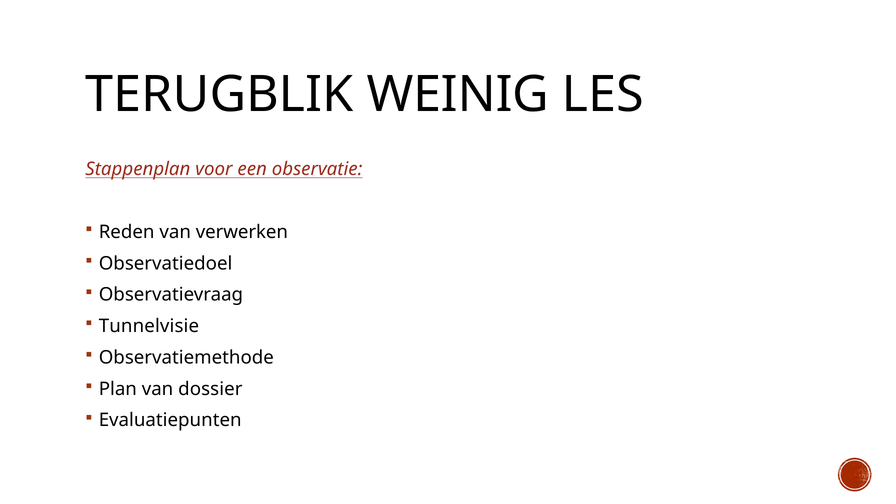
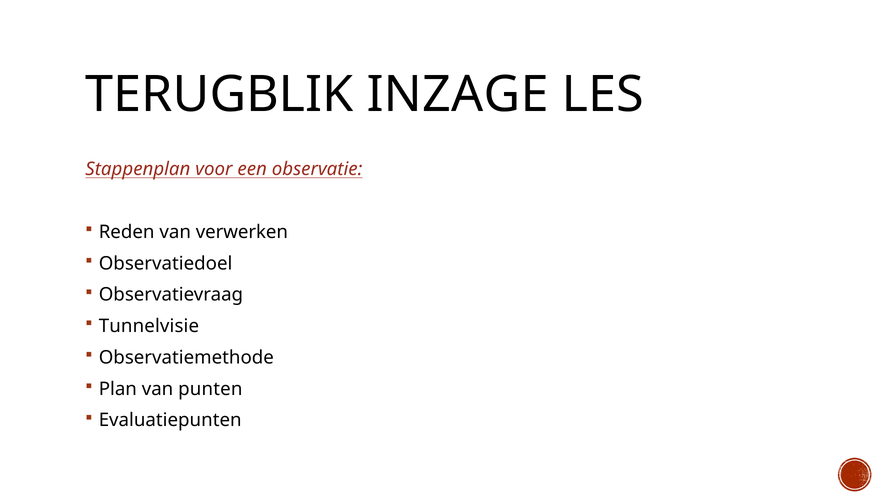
WEINIG: WEINIG -> INZAGE (458, 94)
dossier: dossier -> punten (210, 389)
